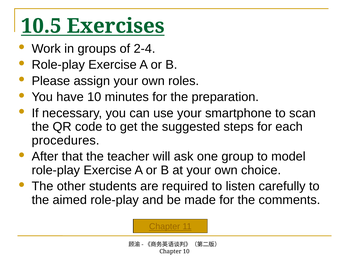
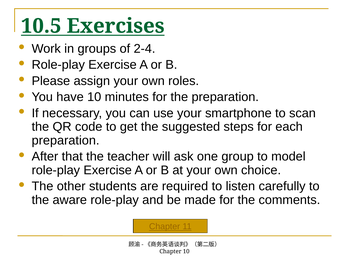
procedures: procedures -> preparation (66, 140)
aimed: aimed -> aware (70, 200)
